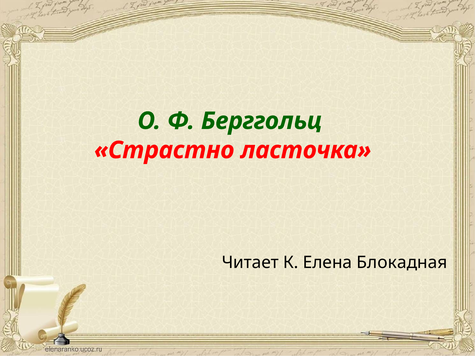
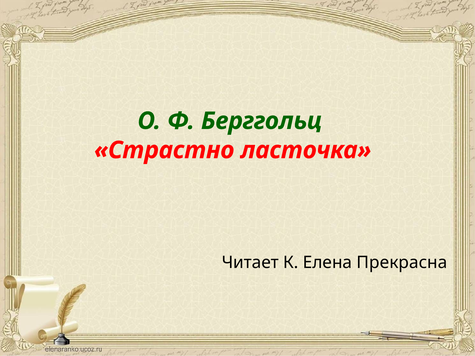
Блокадная: Блокадная -> Прекрасна (402, 263)
